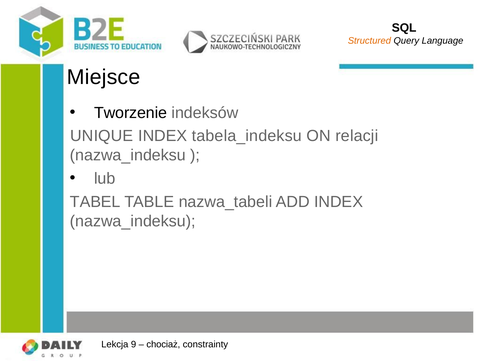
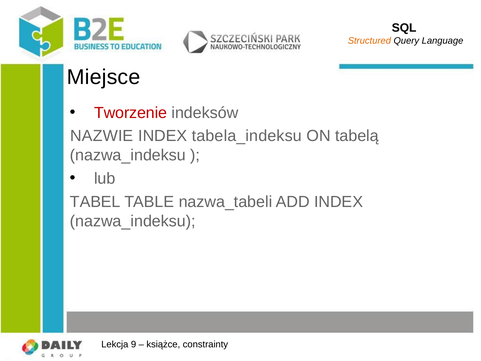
Tworzenie colour: black -> red (131, 113)
UNIQUE: UNIQUE -> NAZWIE (102, 136)
relacji: relacji -> tabelą (357, 136)
chociaż: chociaż -> książce (163, 344)
